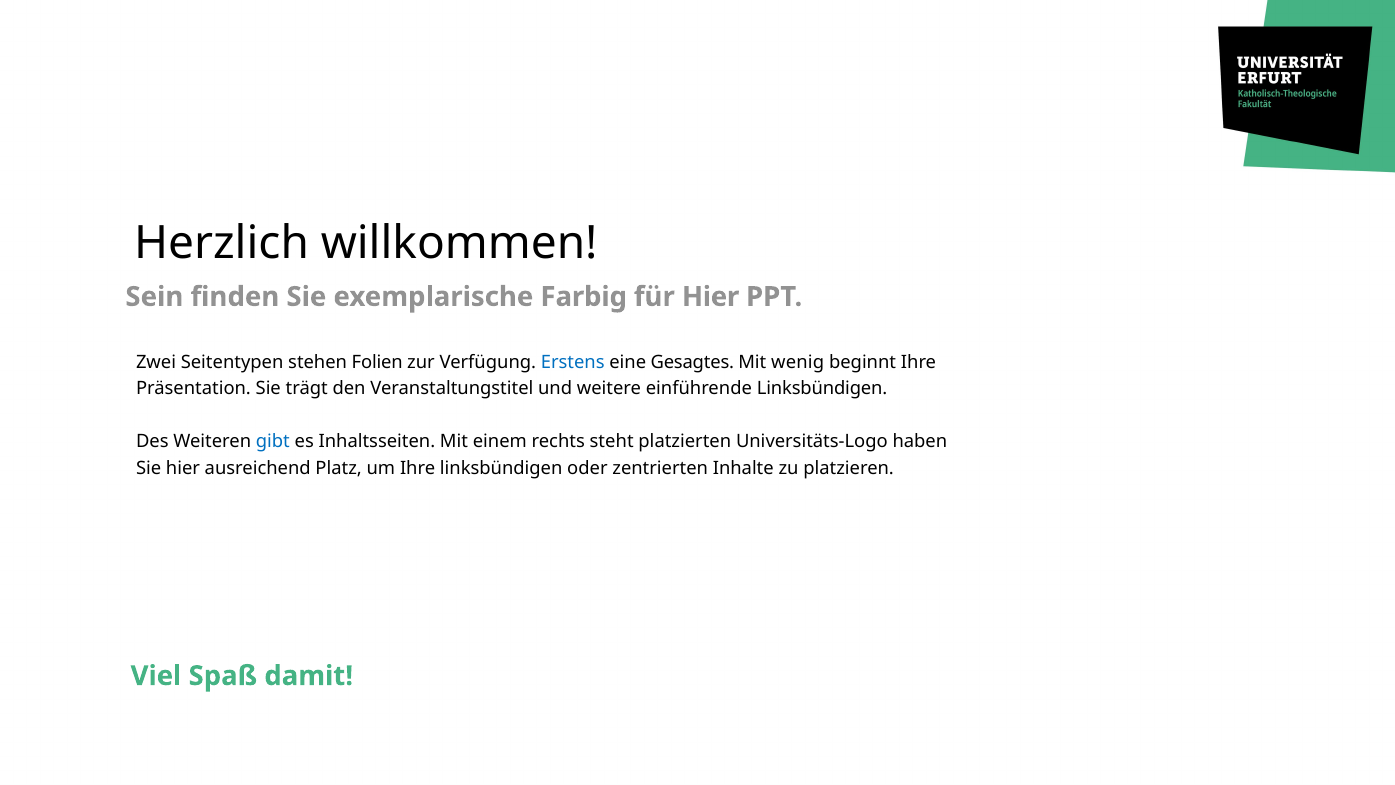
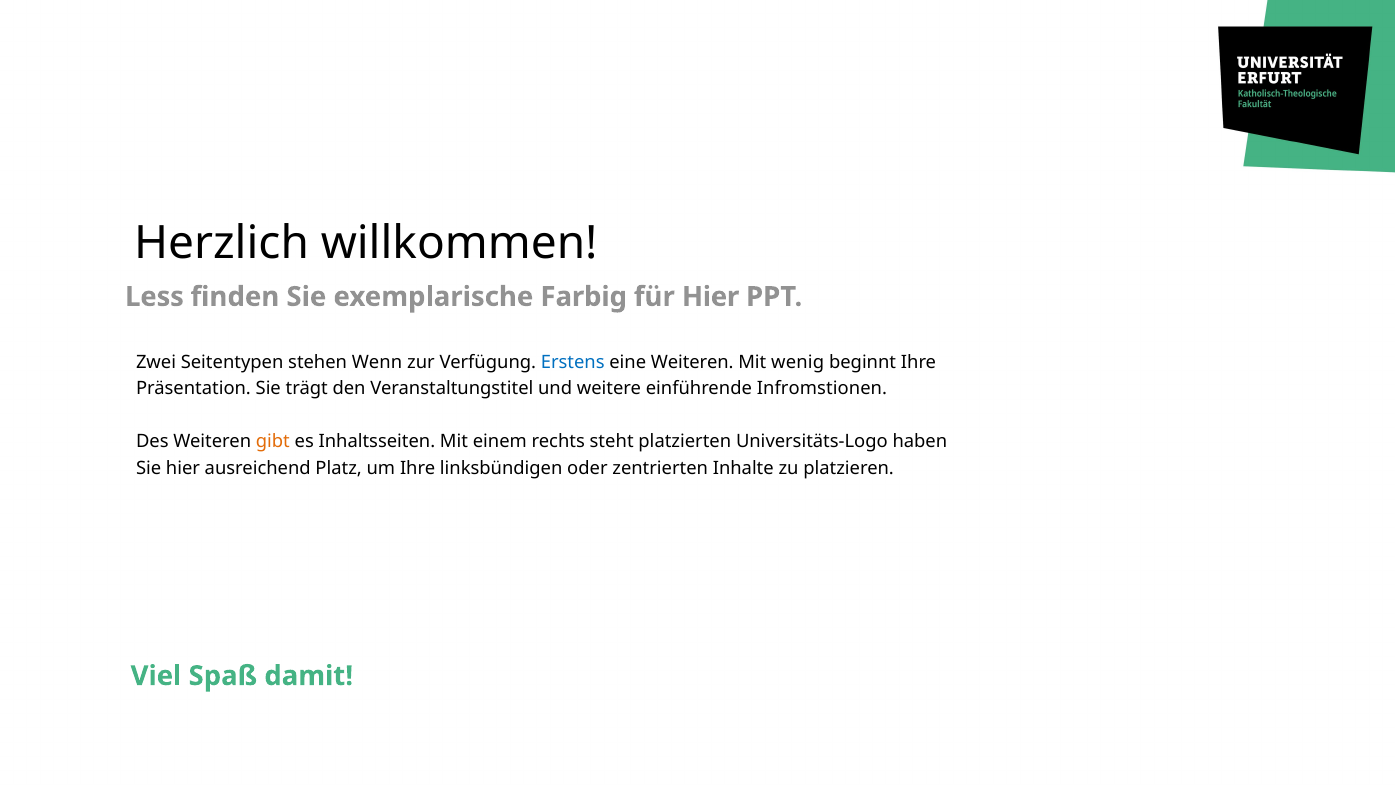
Sein: Sein -> Less (155, 297)
Folien: Folien -> Wenn (377, 362)
eine Gesagtes: Gesagtes -> Weiteren (692, 362)
einführende Linksbündigen: Linksbündigen -> Infromstionen (822, 388)
gibt colour: blue -> orange (273, 441)
